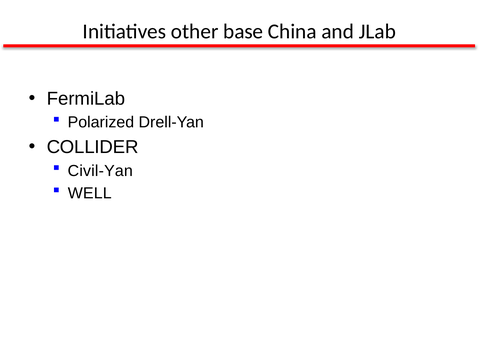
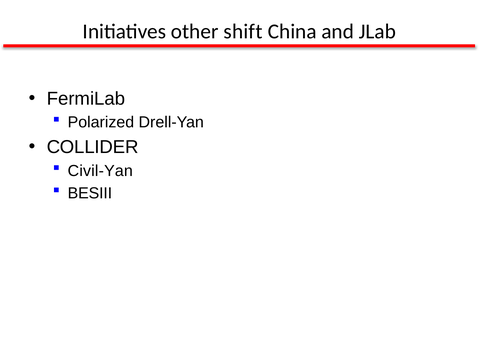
base: base -> shift (243, 32)
WELL: WELL -> BESIII (90, 193)
